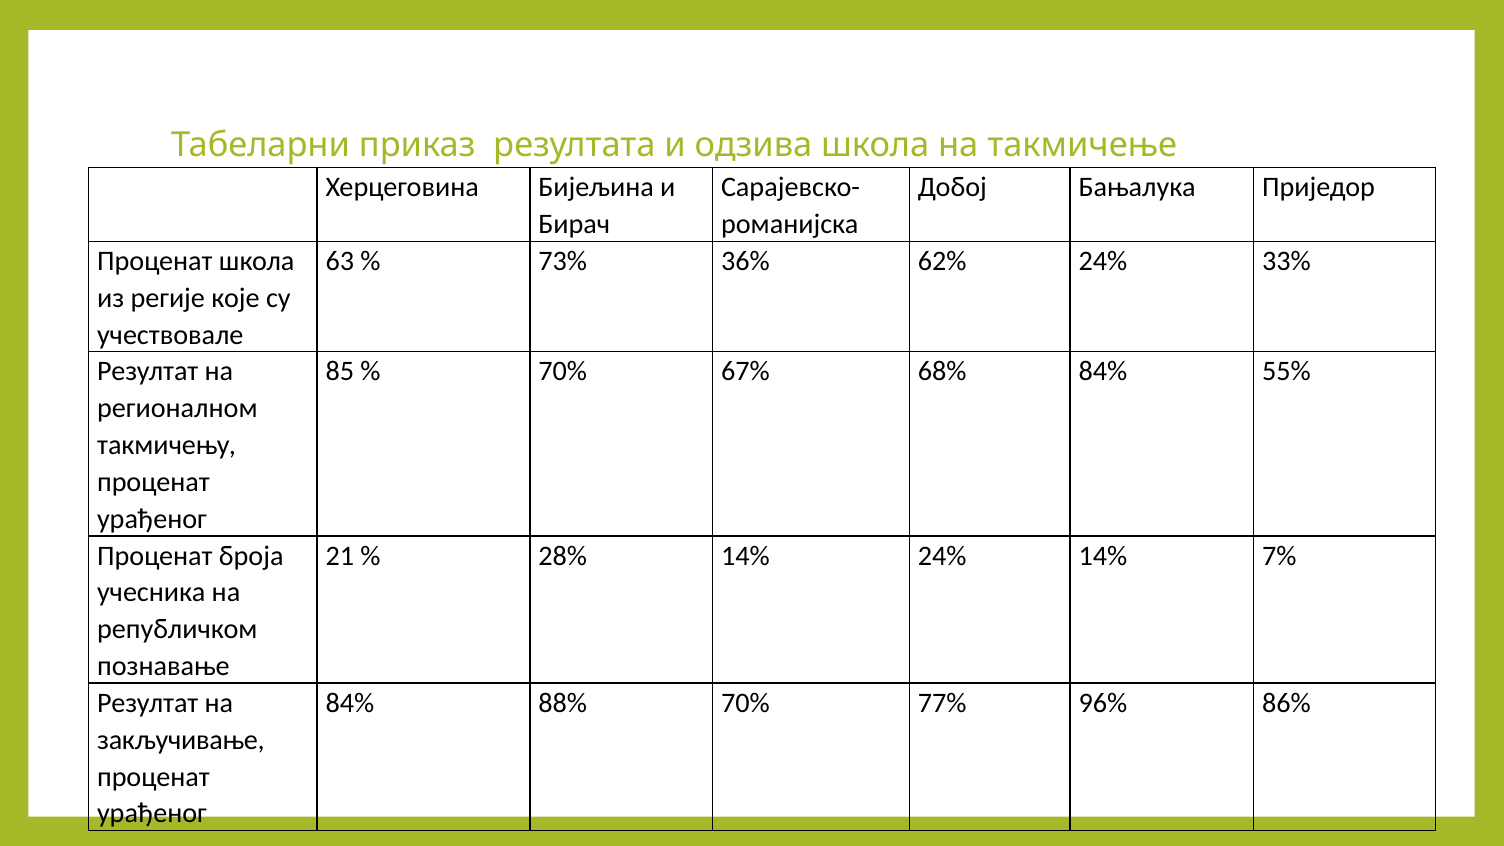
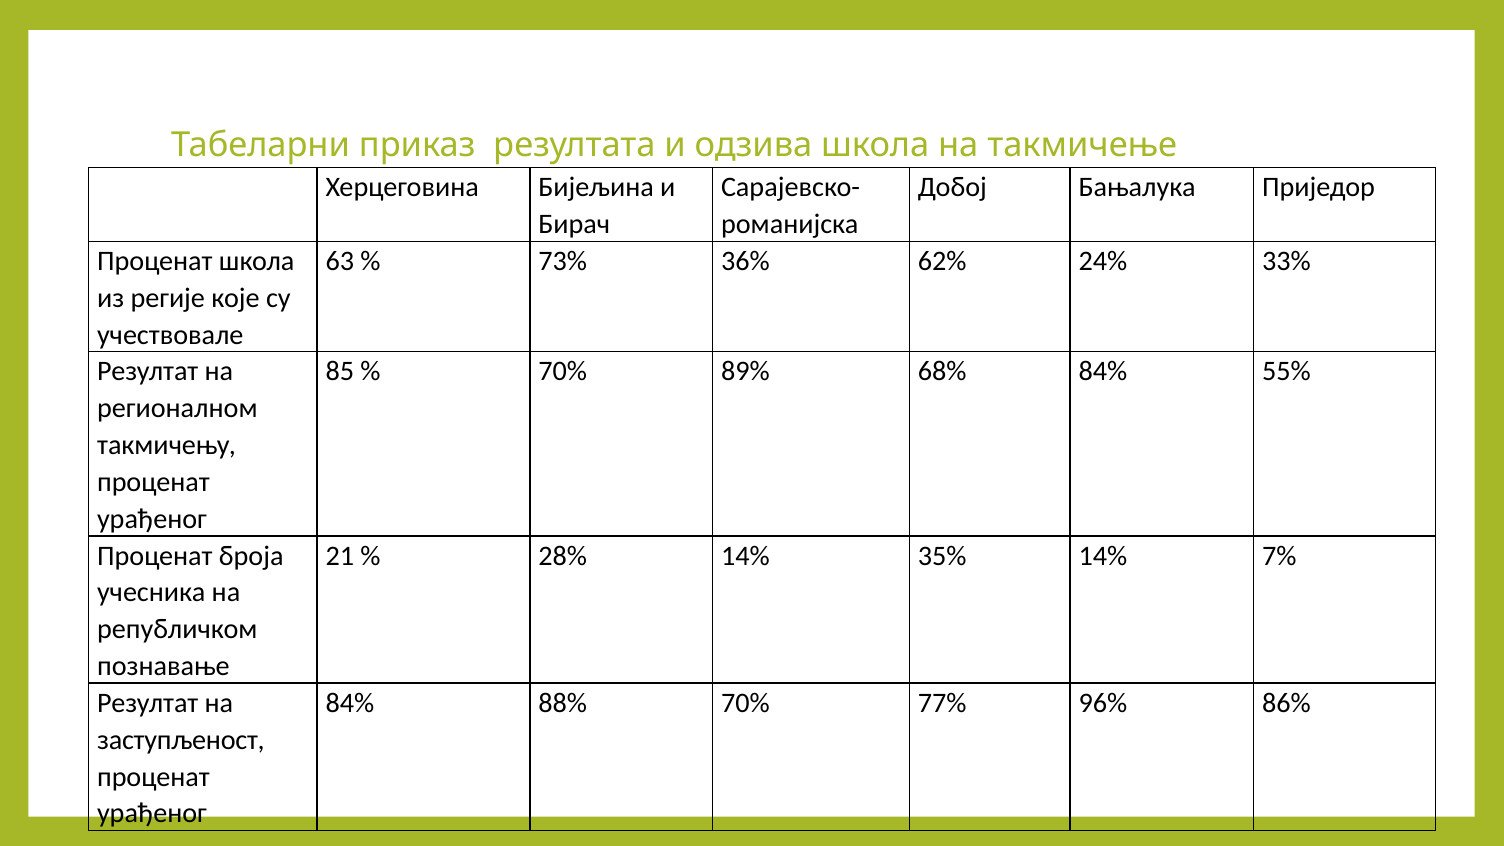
67%: 67% -> 89% (745, 372)
14% 24%: 24% -> 35% (942, 556)
закључивање: закључивање -> заступљеност (181, 740)
